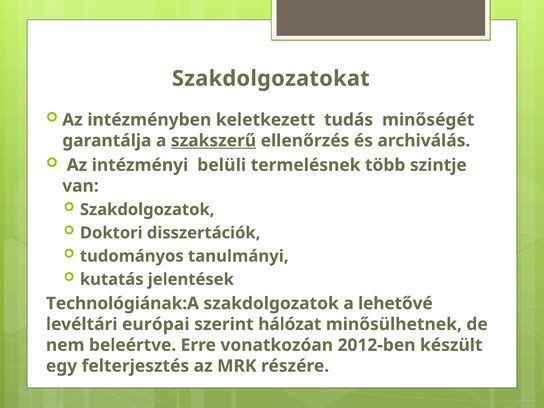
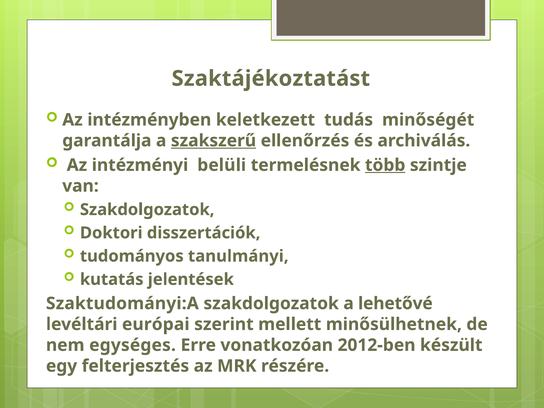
Szakdolgozatokat: Szakdolgozatokat -> Szaktájékoztatást (271, 79)
több underline: none -> present (385, 165)
Technológiának:A: Technológiának:A -> Szaktudományi:A (122, 303)
hálózat: hálózat -> mellett (290, 324)
beleértve: beleértve -> egységes (133, 345)
